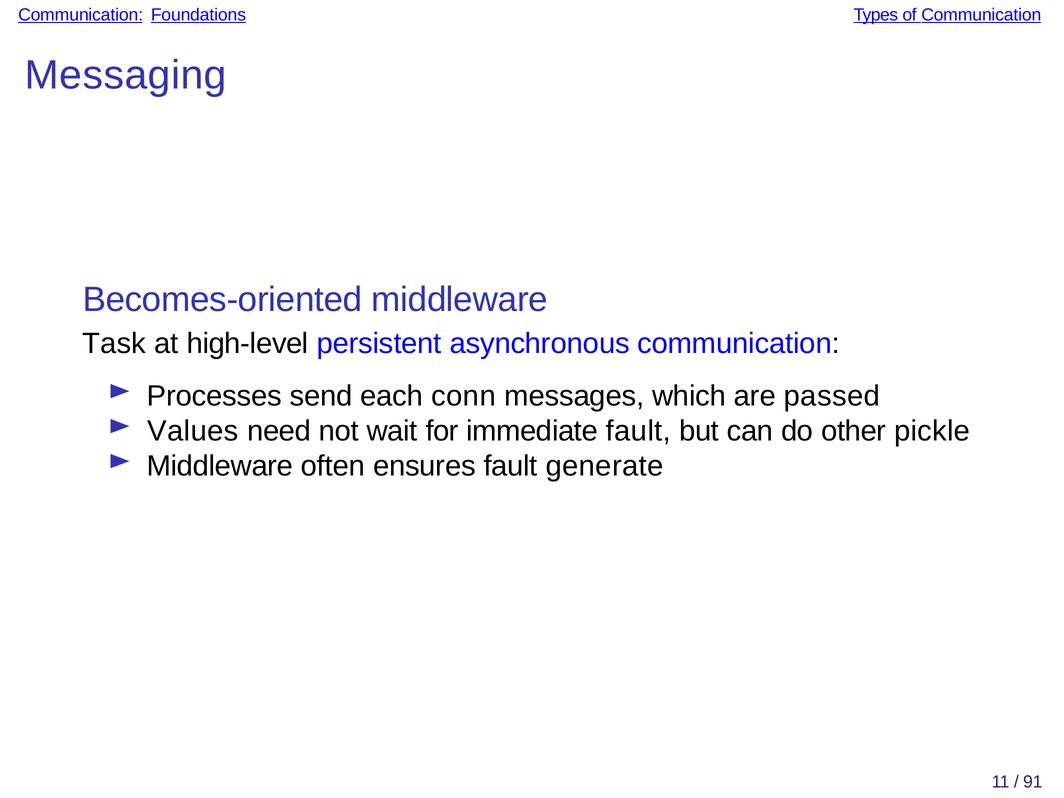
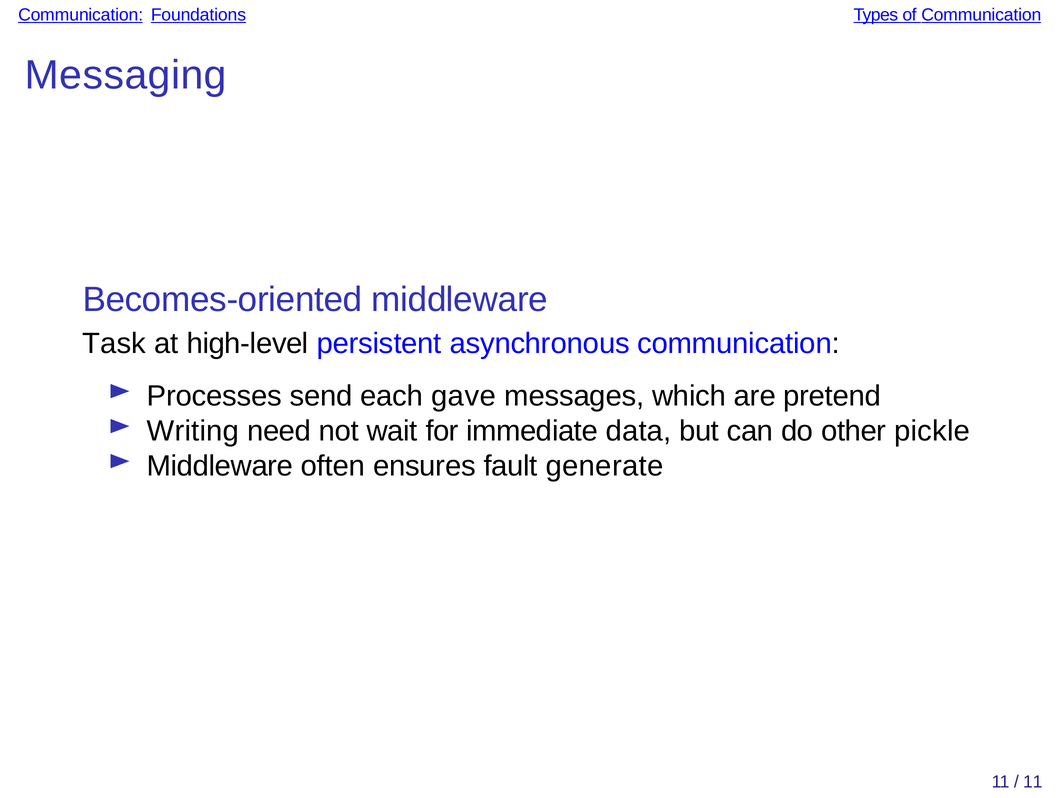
conn: conn -> gave (464, 396)
passed: passed -> pretend (832, 396)
Values: Values -> Writing (193, 432)
immediate fault: fault -> data (639, 432)
91: 91 -> 11 (1033, 783)
